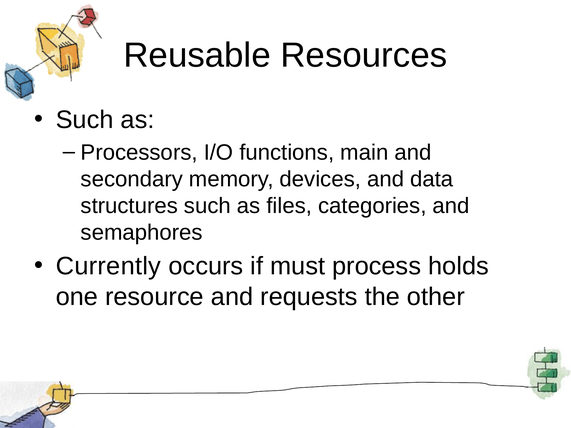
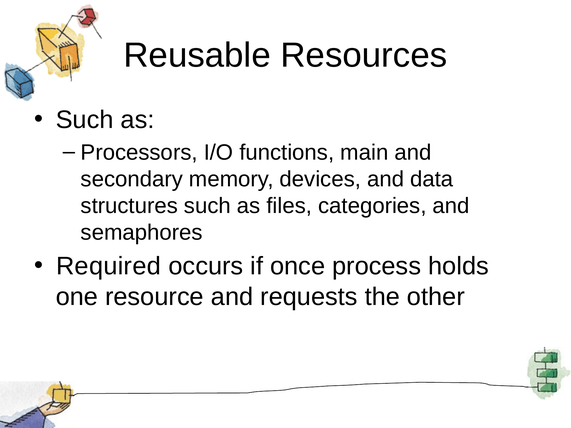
Currently: Currently -> Required (108, 266)
must: must -> once (298, 266)
